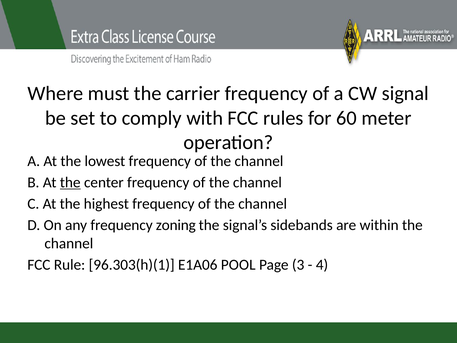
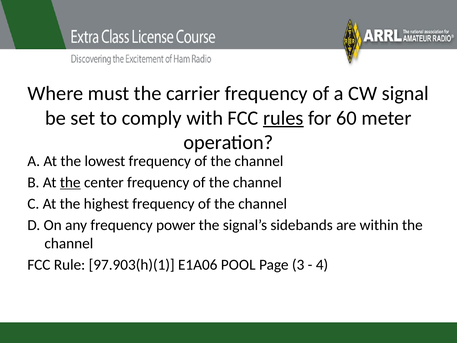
rules underline: none -> present (283, 118)
zoning: zoning -> power (176, 225)
96.303(h)(1: 96.303(h)(1 -> 97.903(h)(1 (132, 265)
